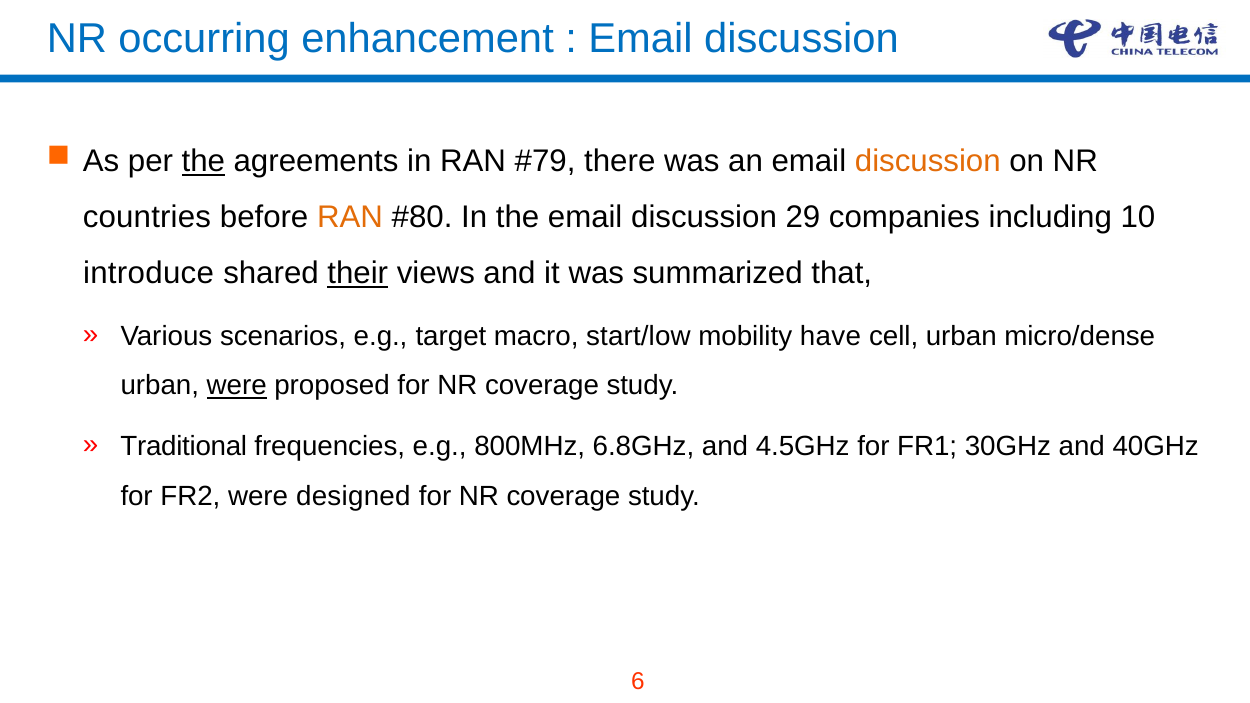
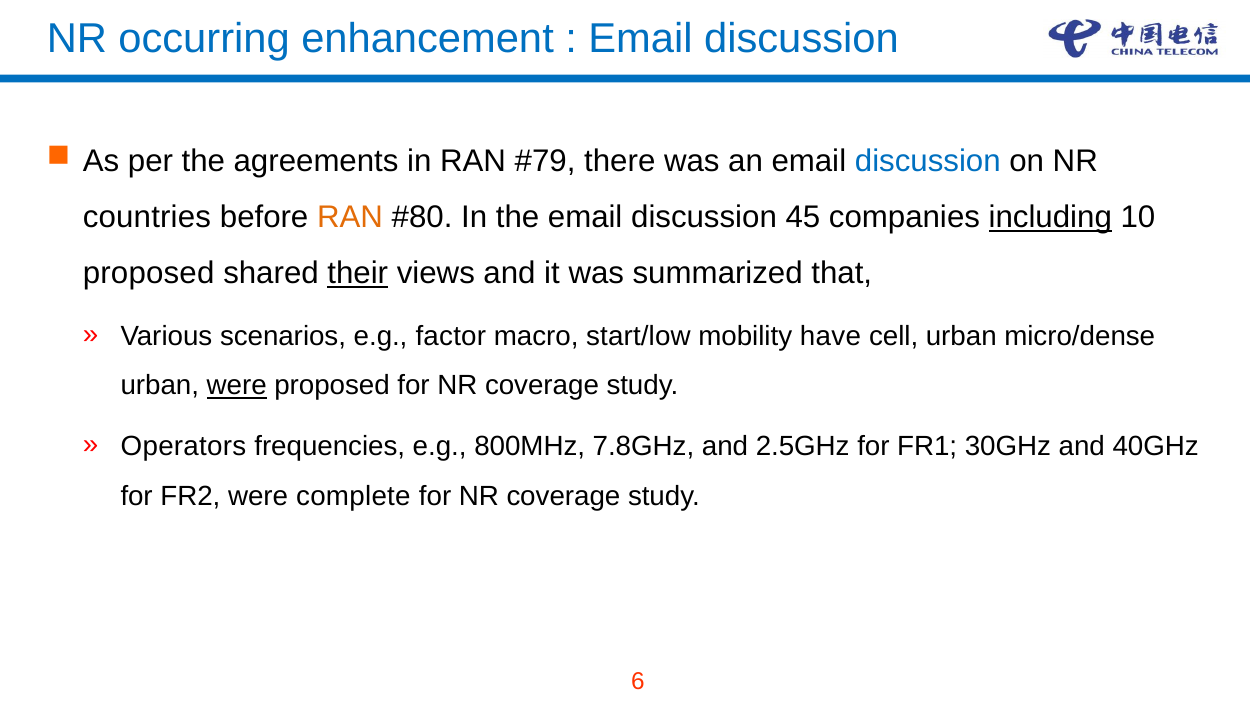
the underline: present -> none (203, 161)
discussion colour: orange -> blue (928, 161)
29: 29 -> 45 (803, 217)
including underline: none -> present (1050, 217)
introduce: introduce -> proposed (149, 274)
target: target -> factor (451, 336)
Traditional: Traditional -> Operators (183, 446)
6.8GHz: 6.8GHz -> 7.8GHz (643, 446)
4.5GHz: 4.5GHz -> 2.5GHz (803, 446)
designed: designed -> complete (353, 496)
